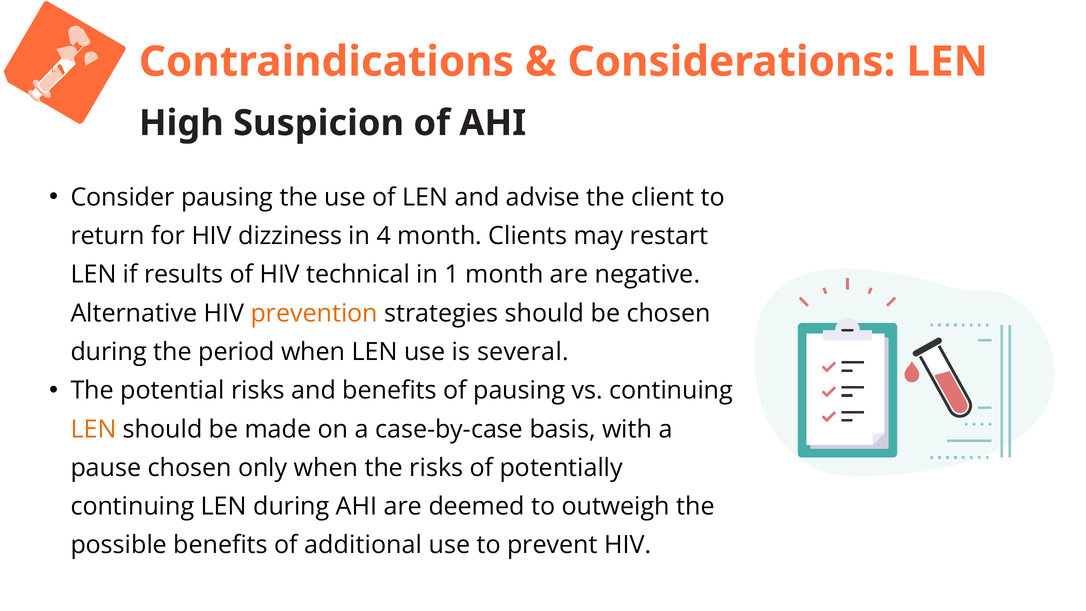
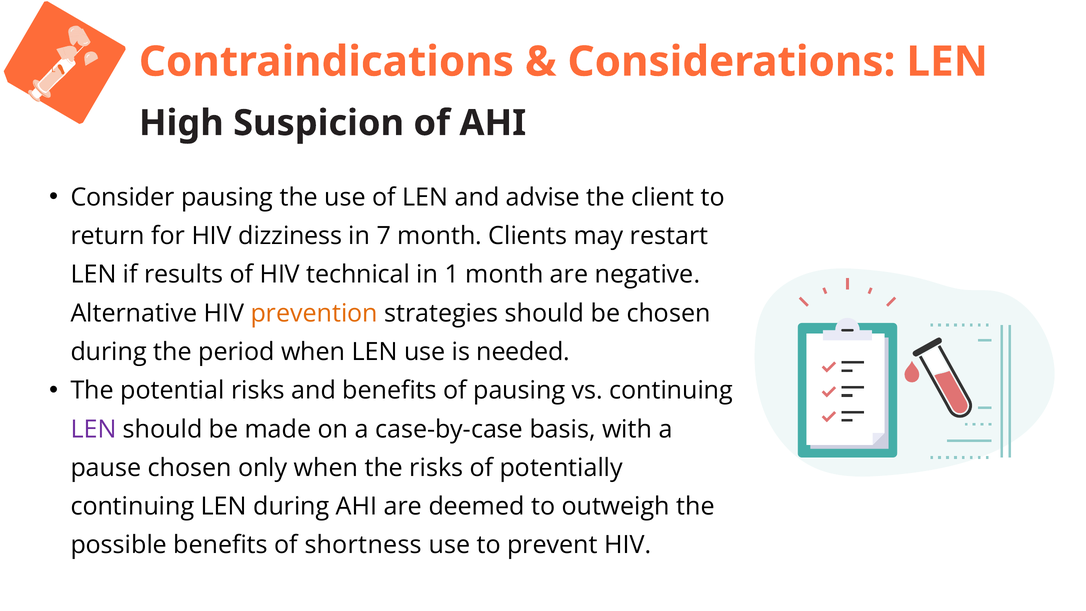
4: 4 -> 7 (384, 236)
several: several -> needed (523, 352)
LEN colour: orange -> purple (94, 429)
additional: additional -> shortness (363, 545)
